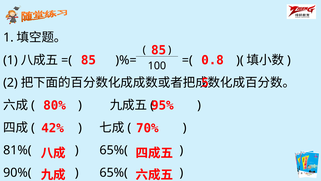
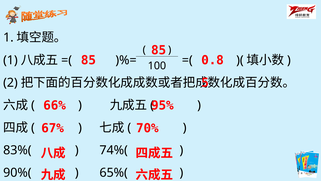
80%: 80% -> 66% (55, 105)
42%: 42% -> 67% (53, 128)
81%(: 81%( -> 83%( (17, 150)
65%(: 65%( -> 74%( (114, 150)
